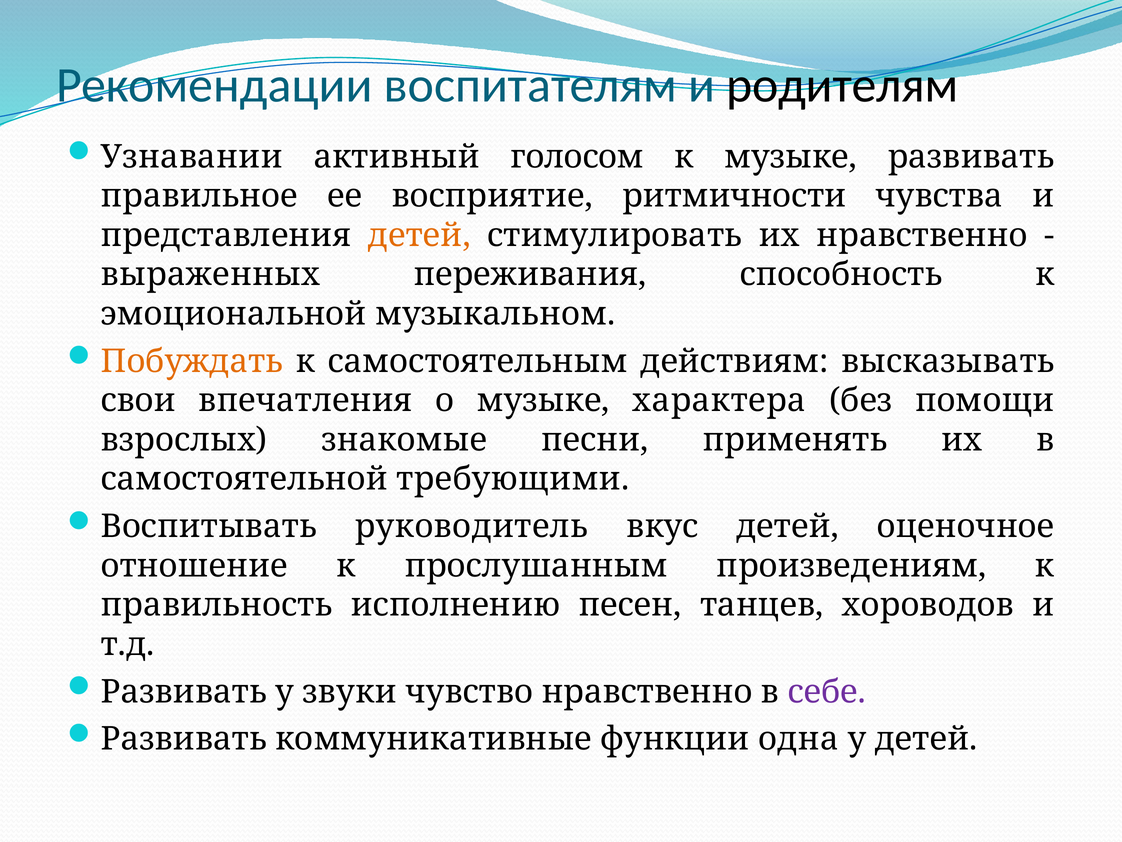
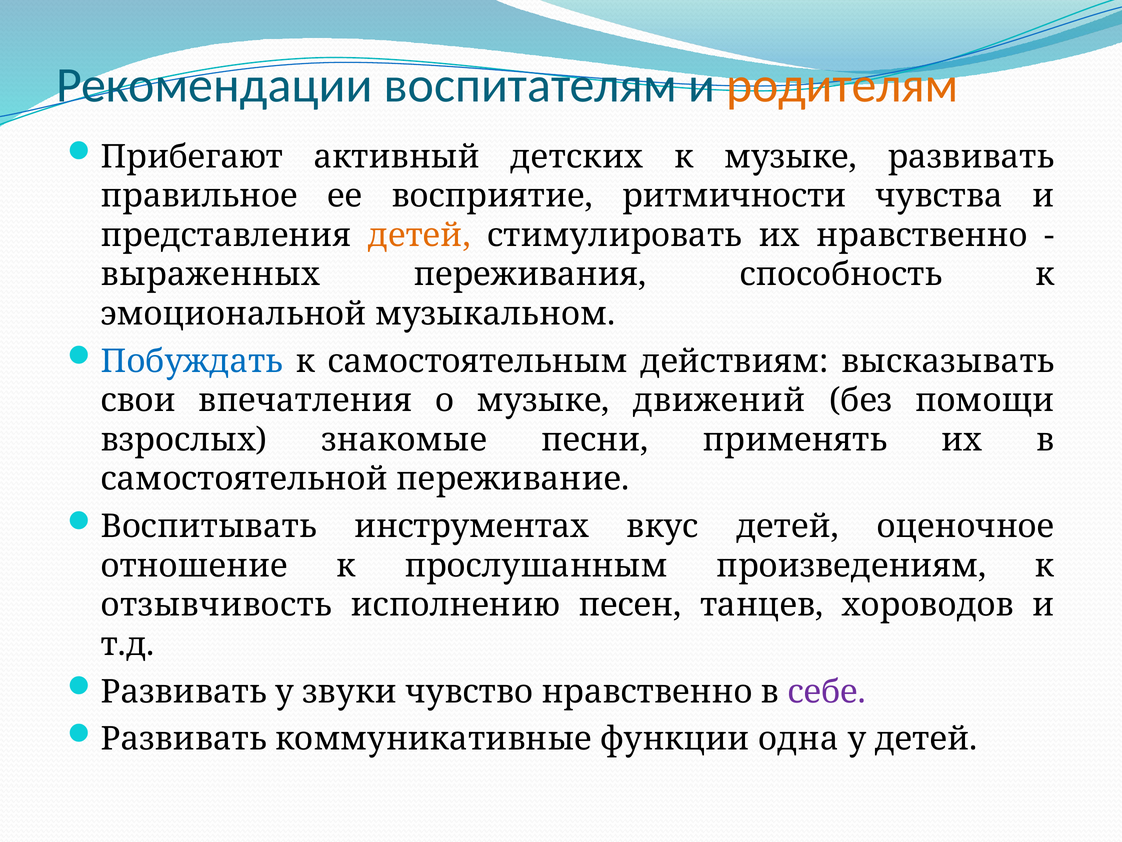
родителям colour: black -> orange (842, 85)
Узнавании: Узнавании -> Прибегают (192, 157)
голосом: голосом -> детских (577, 157)
Побуждать colour: orange -> blue (192, 361)
характера: характера -> движений (719, 400)
требующими: требующими -> переживание (513, 479)
руководитель: руководитель -> инструментах (472, 526)
правильность: правильность -> отзывчивость (216, 605)
